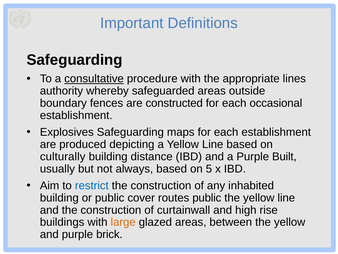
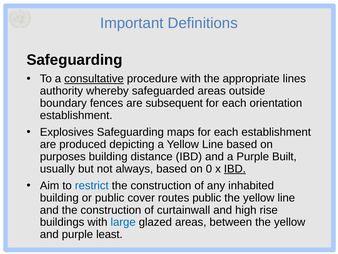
constructed: constructed -> subsequent (174, 103)
occasional: occasional -> orientation (276, 103)
culturally: culturally -> purposes (63, 156)
5: 5 -> 0 (209, 168)
IBD underline: none -> present (235, 168)
large colour: orange -> blue (123, 222)
brick: brick -> least (109, 234)
